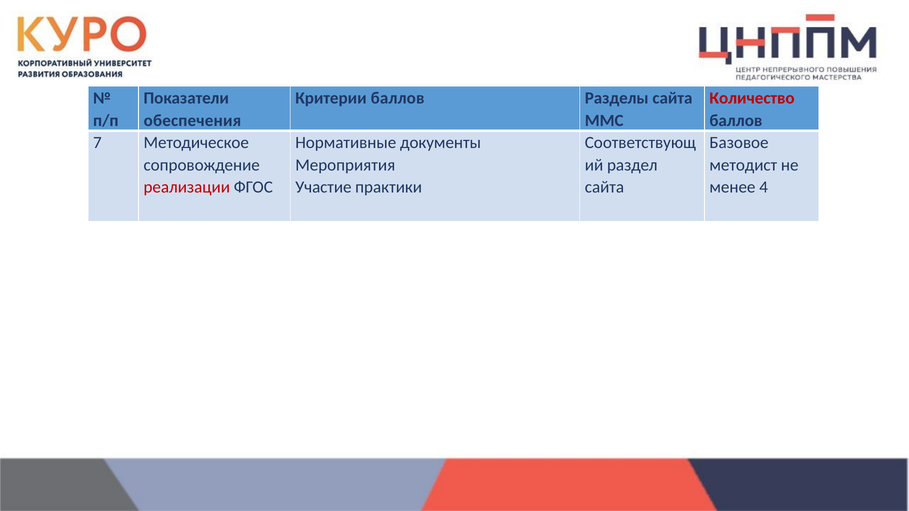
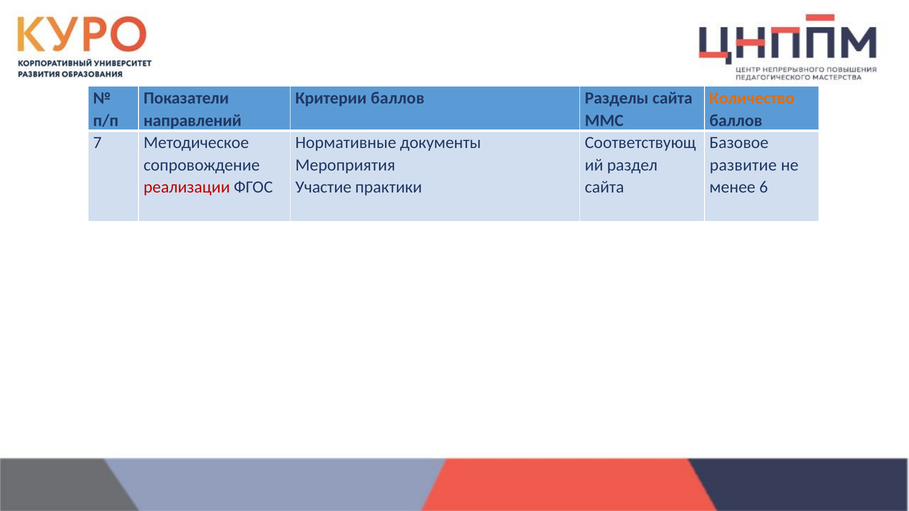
Количество colour: red -> orange (752, 98)
обеспечения: обеспечения -> направлений (193, 121)
методист: методист -> развитие (743, 165)
4: 4 -> 6 (764, 187)
